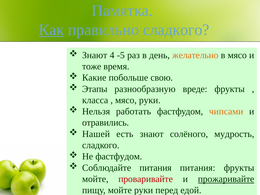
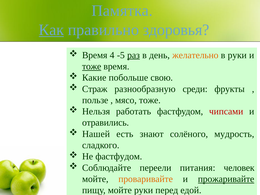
правильно сладкого: сладкого -> здоровья (176, 30)
Знают: Знают -> Время (95, 55)
раз underline: none -> present (134, 55)
в мясо: мясо -> руки (237, 55)
тоже underline: none -> present (92, 66)
Этапы: Этапы -> Страж (95, 89)
вреде: вреде -> среди (195, 89)
класса: класса -> пользе (95, 100)
мясо руки: руки -> тоже (150, 100)
чипсами colour: orange -> red (226, 111)
Соблюдайте питания: питания -> переели (156, 168)
питания фрукты: фрукты -> человек (239, 168)
проваривайте colour: red -> orange (146, 179)
